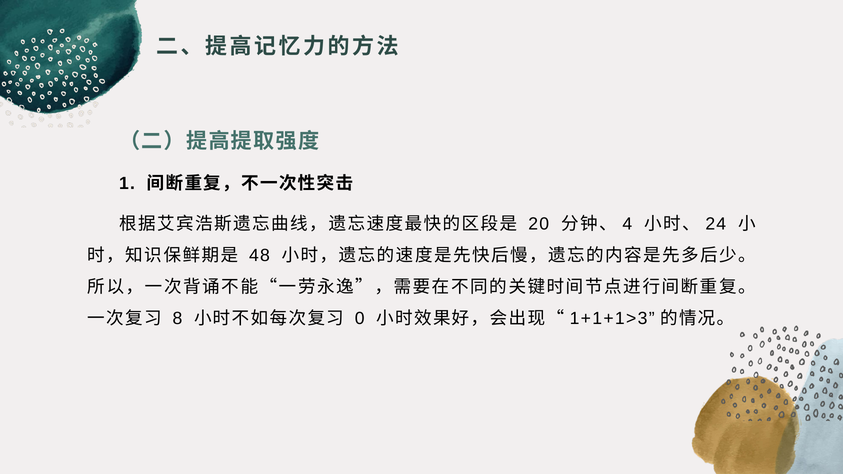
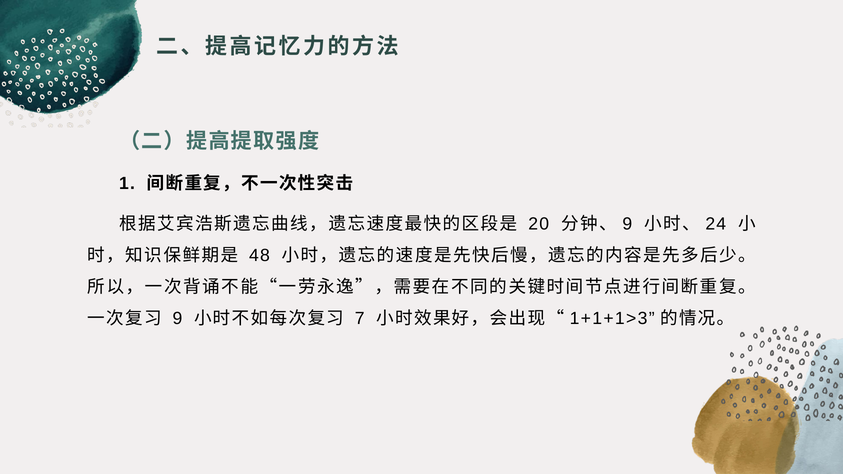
4: 4 -> 9 (627, 224)
8: 8 -> 9 (177, 319)
0: 0 -> 7 (360, 319)
